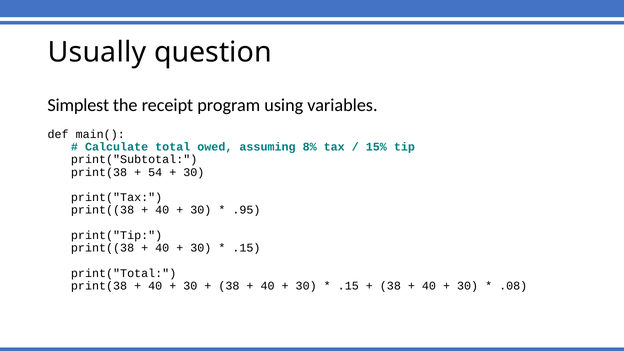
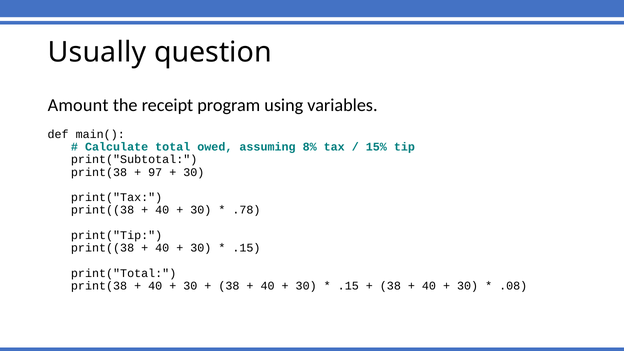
Simplest: Simplest -> Amount (78, 105)
54: 54 -> 97 (155, 172)
.95: .95 -> .78 (246, 210)
